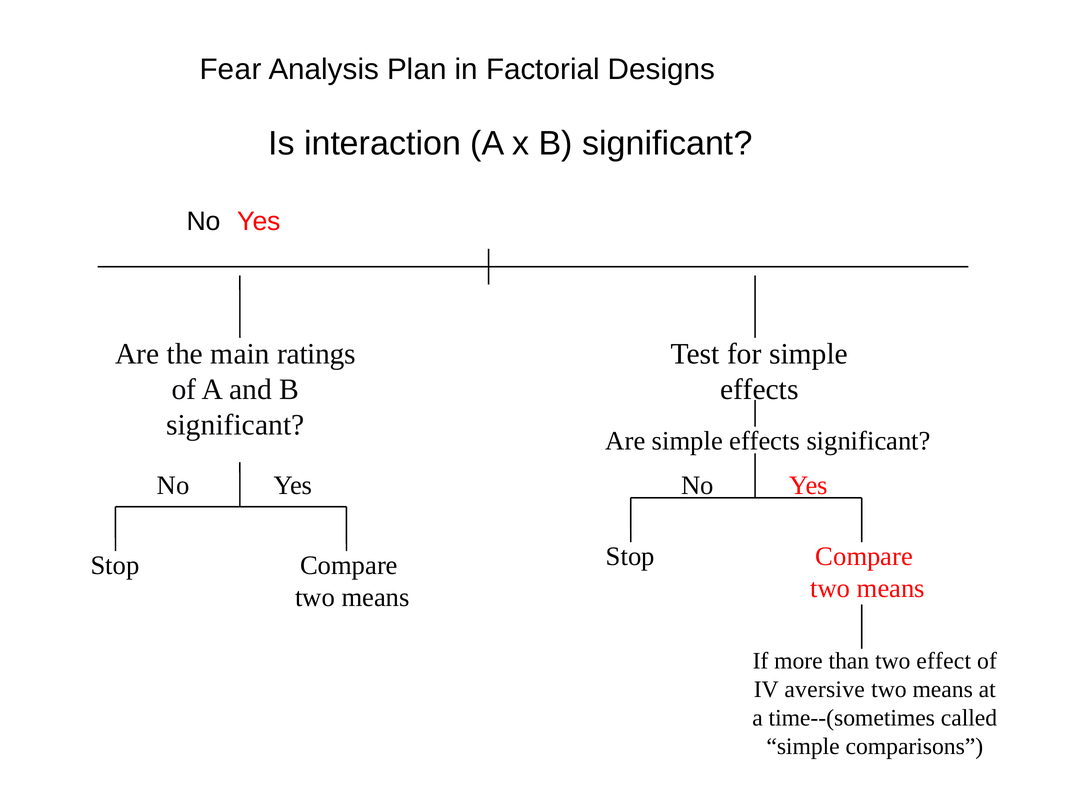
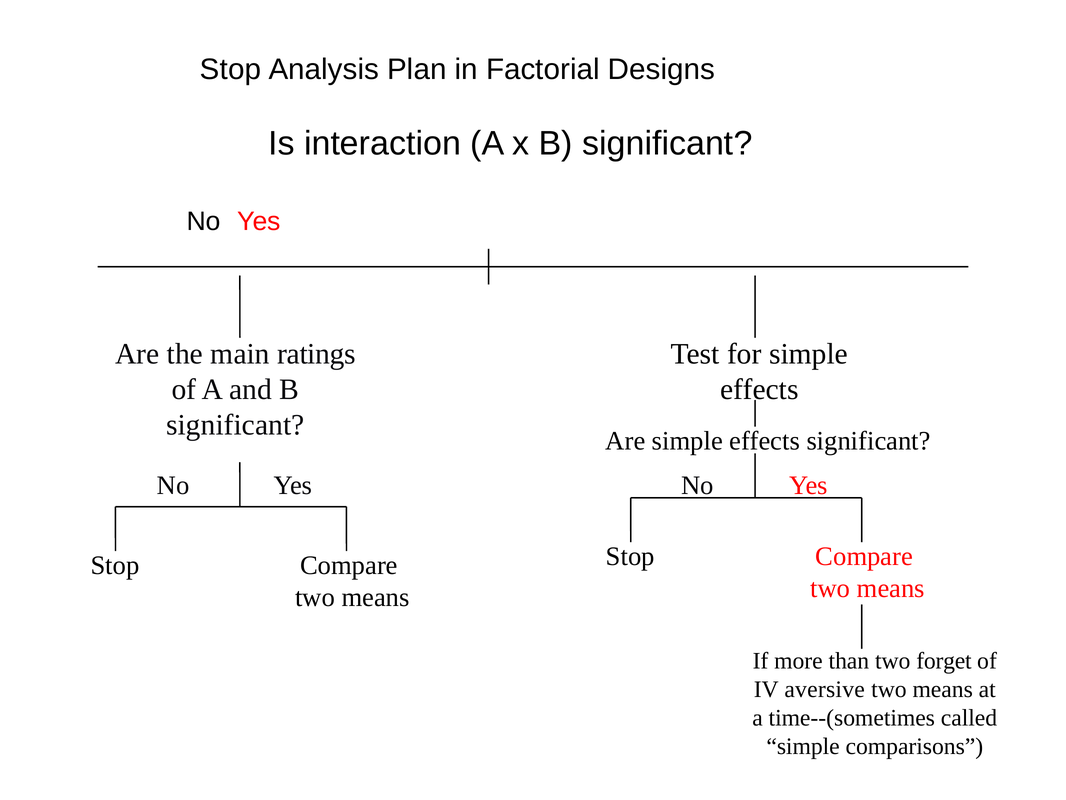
Fear: Fear -> Stop (231, 70)
effect: effect -> forget (944, 661)
